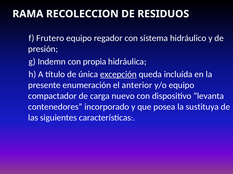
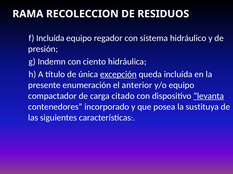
f Frutero: Frutero -> Incluída (50, 38)
propia: propia -> ciento (95, 62)
nuevo: nuevo -> citado (123, 96)
levanta underline: none -> present (209, 96)
